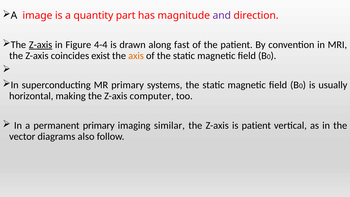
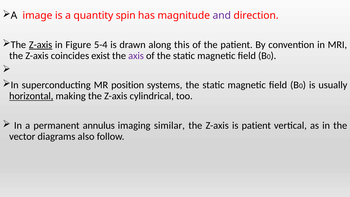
part: part -> spin (126, 15)
4-4: 4-4 -> 5-4 (101, 45)
fast: fast -> this (182, 45)
axis colour: orange -> purple (136, 56)
MR primary: primary -> position (128, 85)
horizontal underline: none -> present (31, 96)
computer: computer -> cylindrical (152, 96)
permanent primary: primary -> annulus (99, 125)
